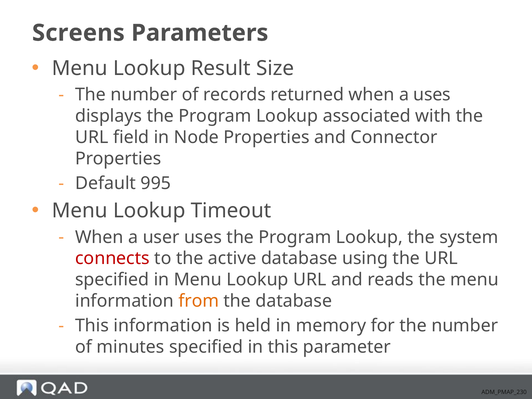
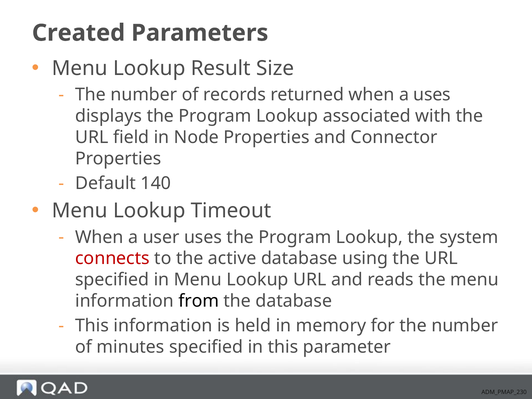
Screens: Screens -> Created (79, 33)
995: 995 -> 140 (156, 183)
from colour: orange -> black (199, 301)
